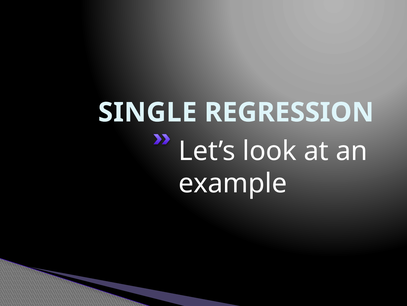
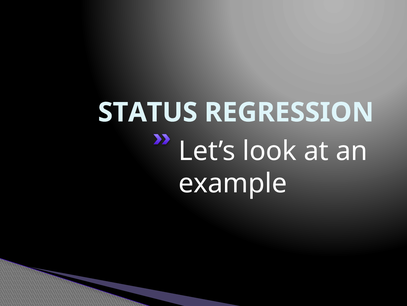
SINGLE: SINGLE -> STATUS (148, 112)
